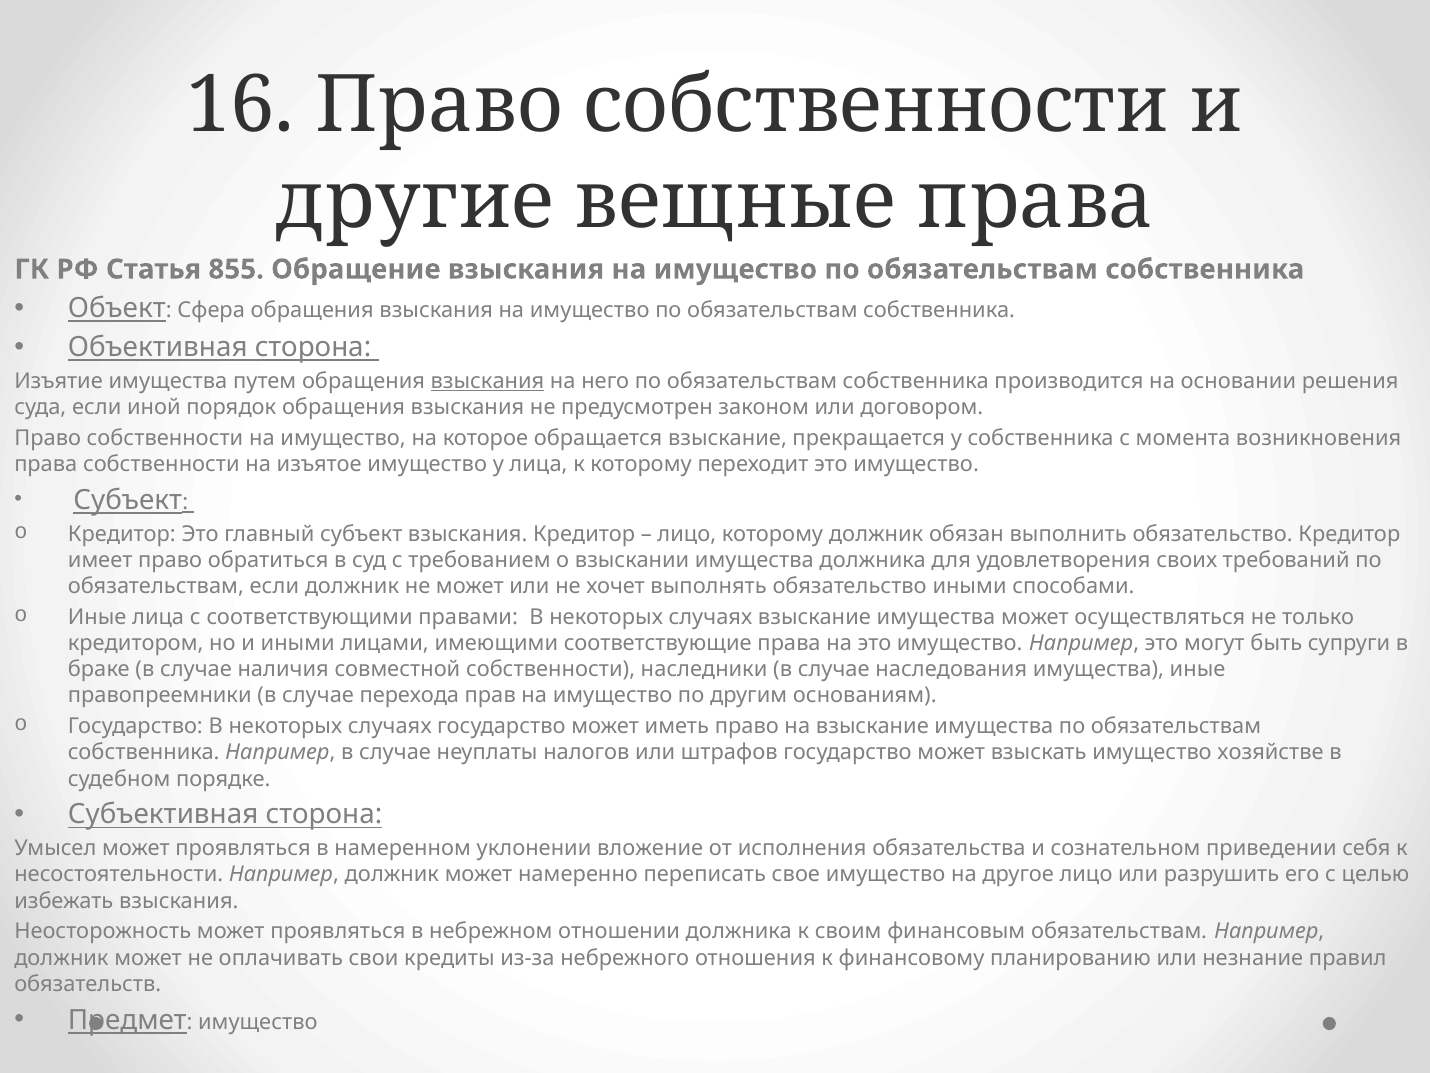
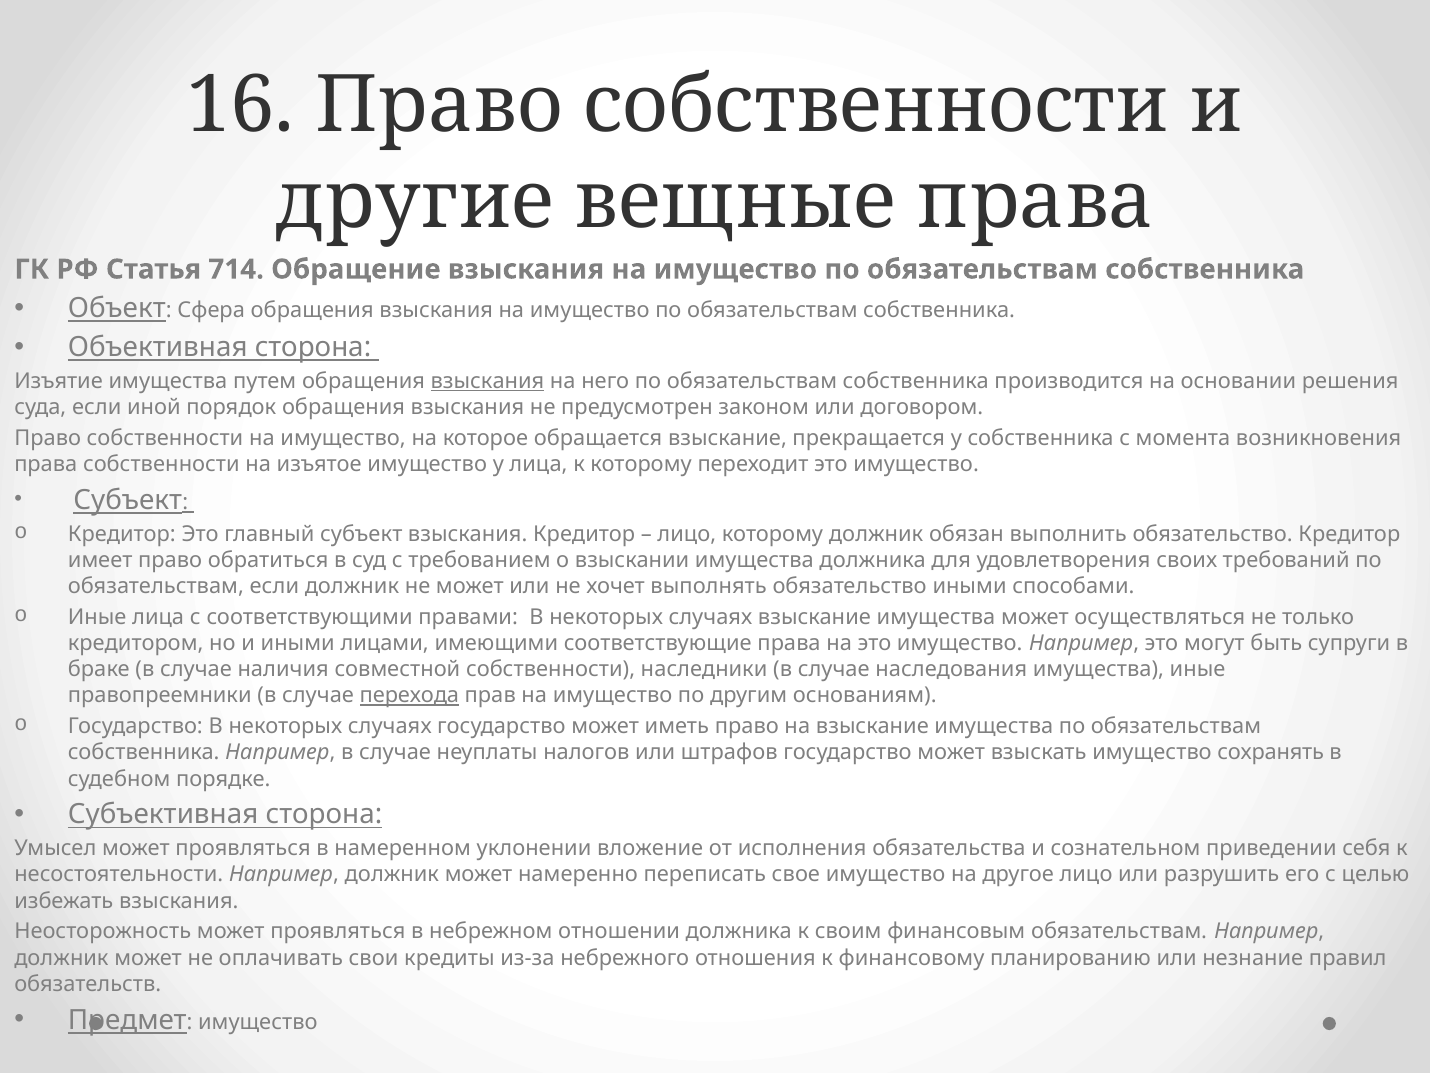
855: 855 -> 714 (236, 269)
перехода underline: none -> present (409, 695)
хозяйстве: хозяйстве -> сохранять (1271, 752)
